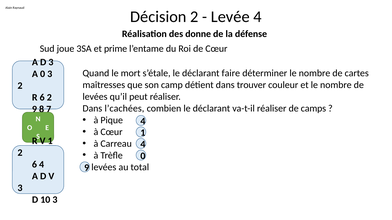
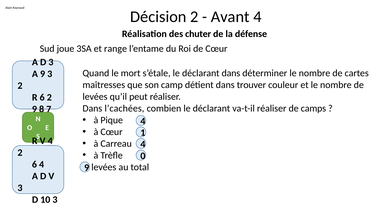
Levée: Levée -> Avant (230, 17)
donne: donne -> chuter (198, 34)
prime: prime -> range (115, 49)
déclarant faire: faire -> dans (231, 73)
0: 0 -> 9 (43, 74)
V 1: 1 -> 4 (50, 141)
